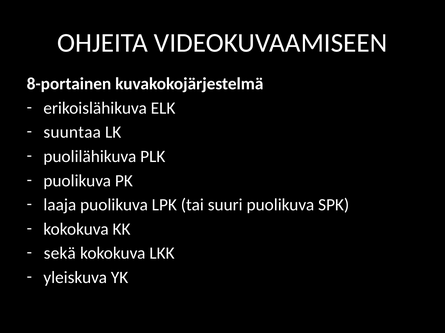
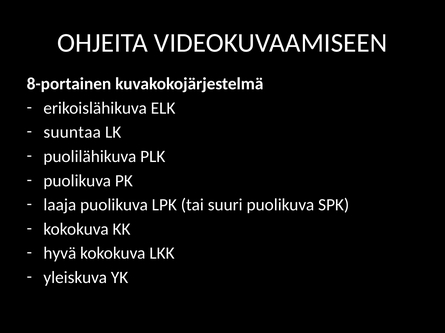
sekä: sekä -> hyvä (60, 254)
